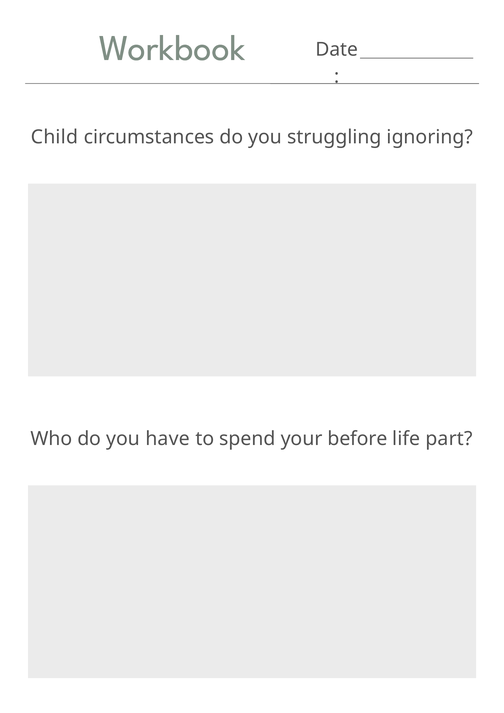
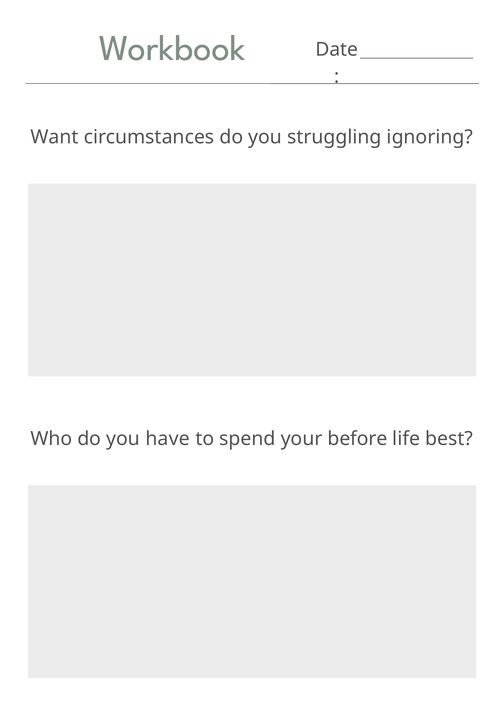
Child: Child -> Want (55, 137)
part: part -> best (449, 439)
